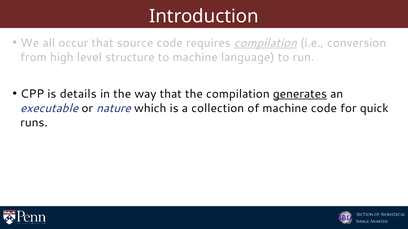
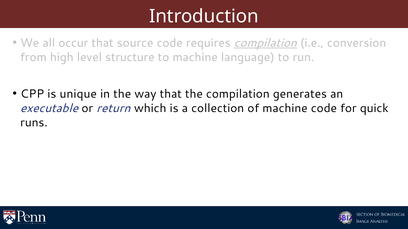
details: details -> unique (78, 94)
generates underline: present -> none (300, 94)
nature: nature -> return (113, 108)
